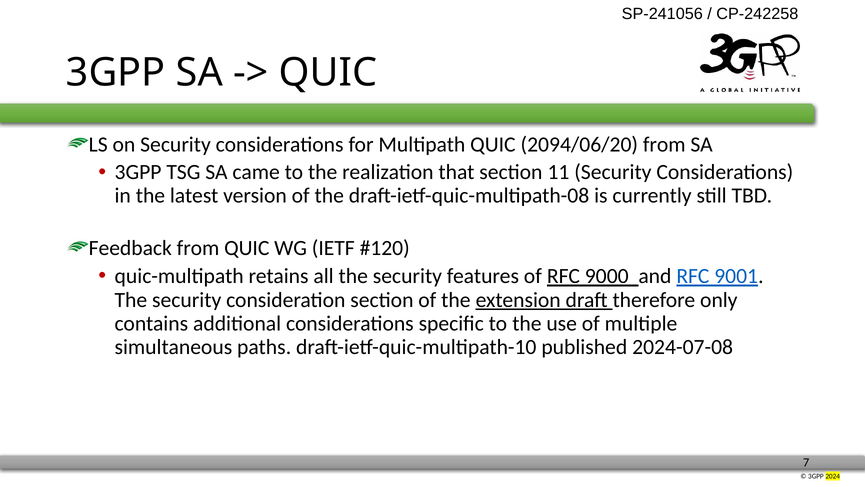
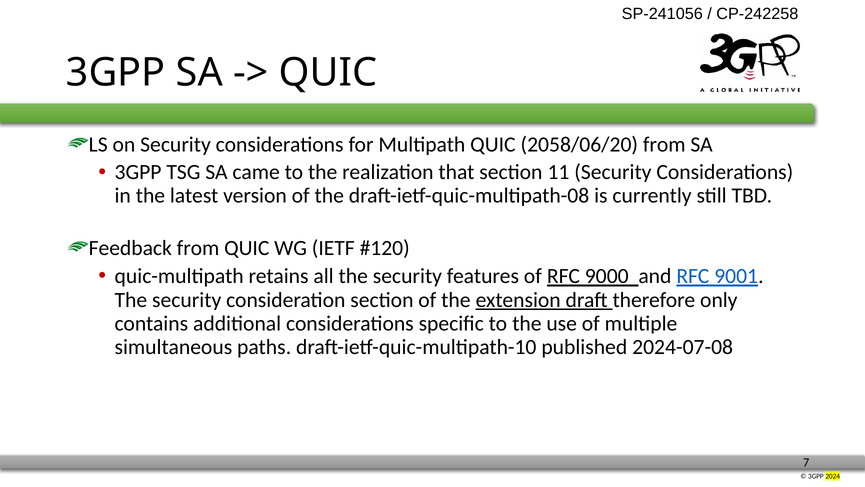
2094/06/20: 2094/06/20 -> 2058/06/20 (579, 144)
